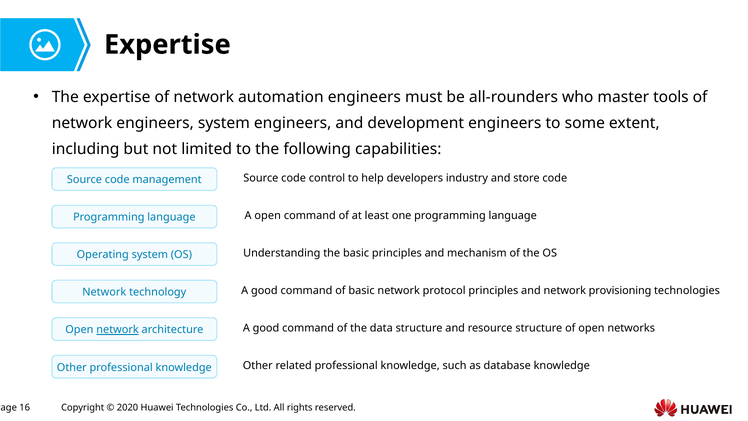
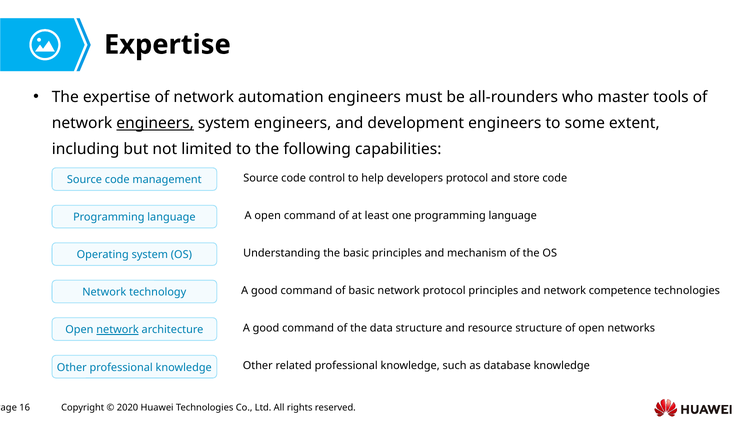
engineers underline: none -> present (155, 123)
developers industry: industry -> protocol (467, 178)
provisioning: provisioning -> competence (620, 291)
